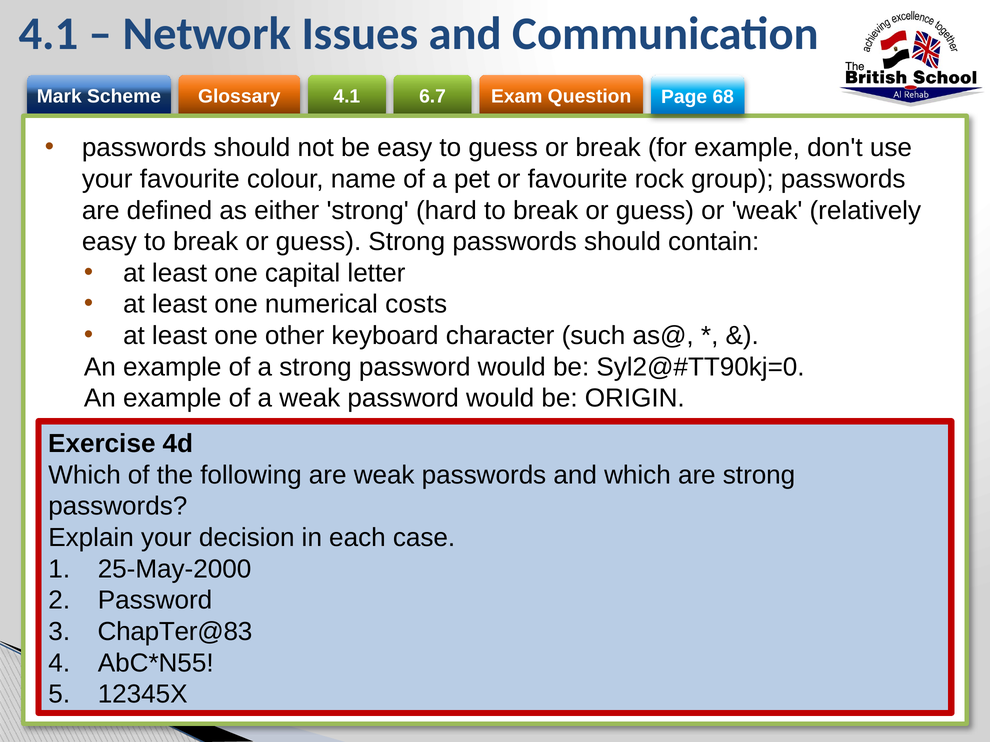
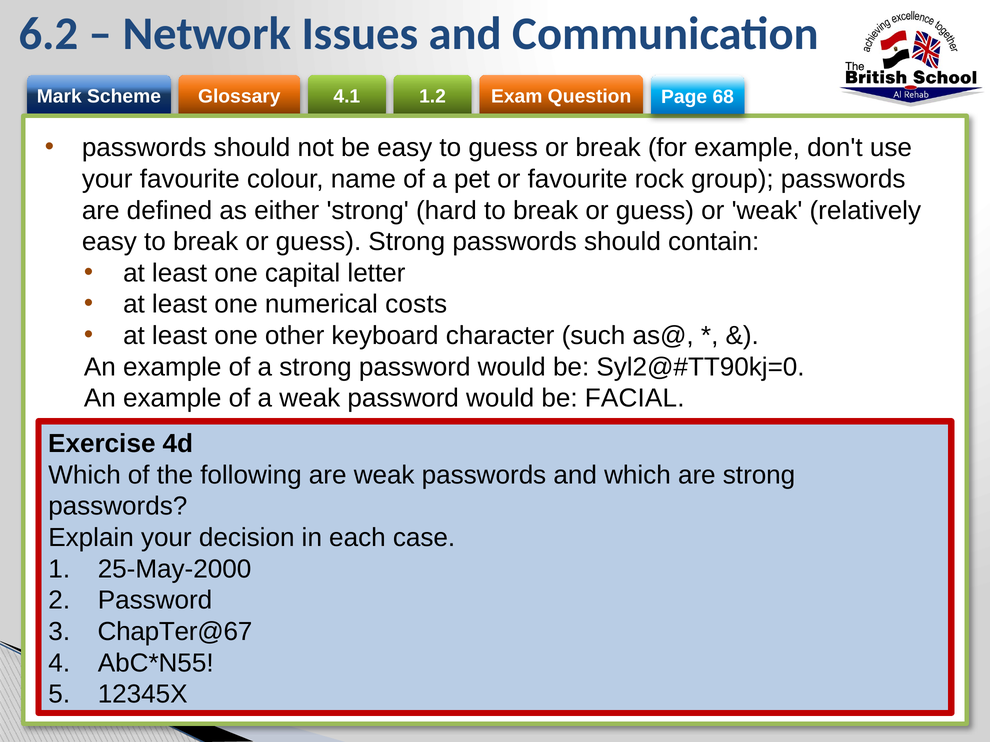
4.1: 4.1 -> 6.2 (48, 34)
6.7: 6.7 -> 1.2 (433, 97)
ORIGIN: ORIGIN -> FACIAL (635, 399)
ChapTer@83: ChapTer@83 -> ChapTer@67 (175, 632)
